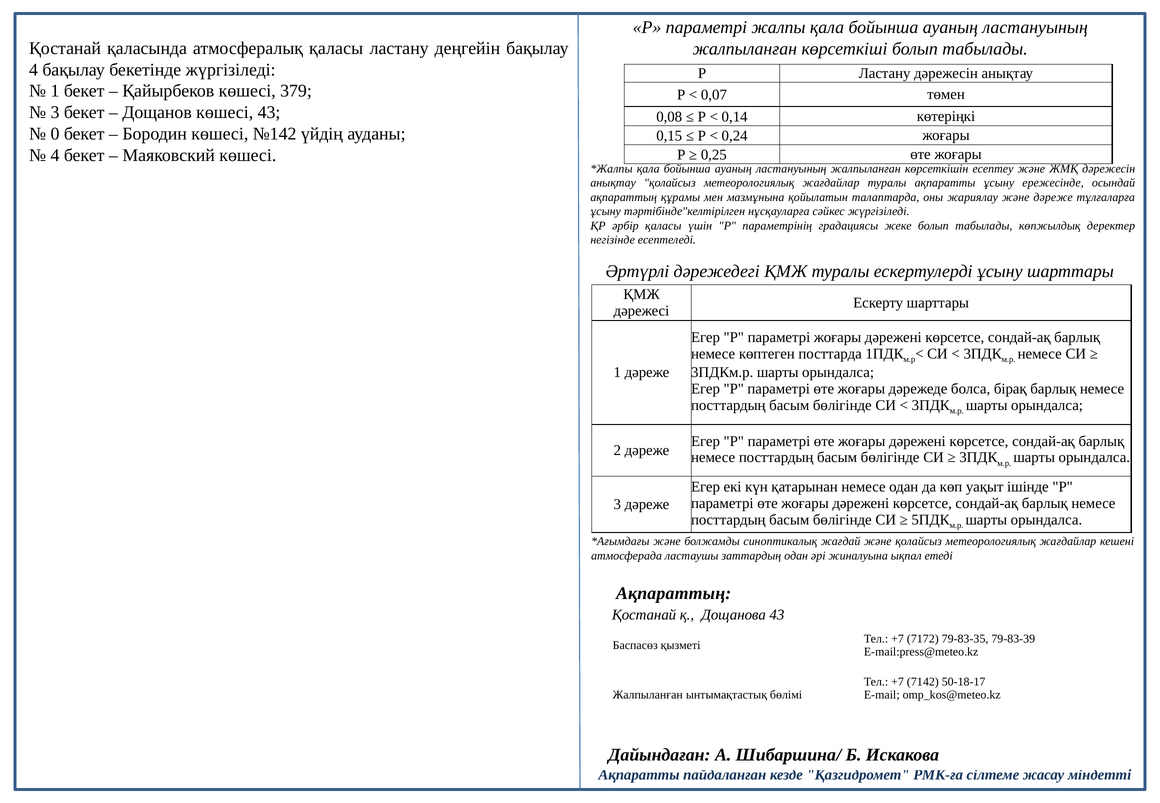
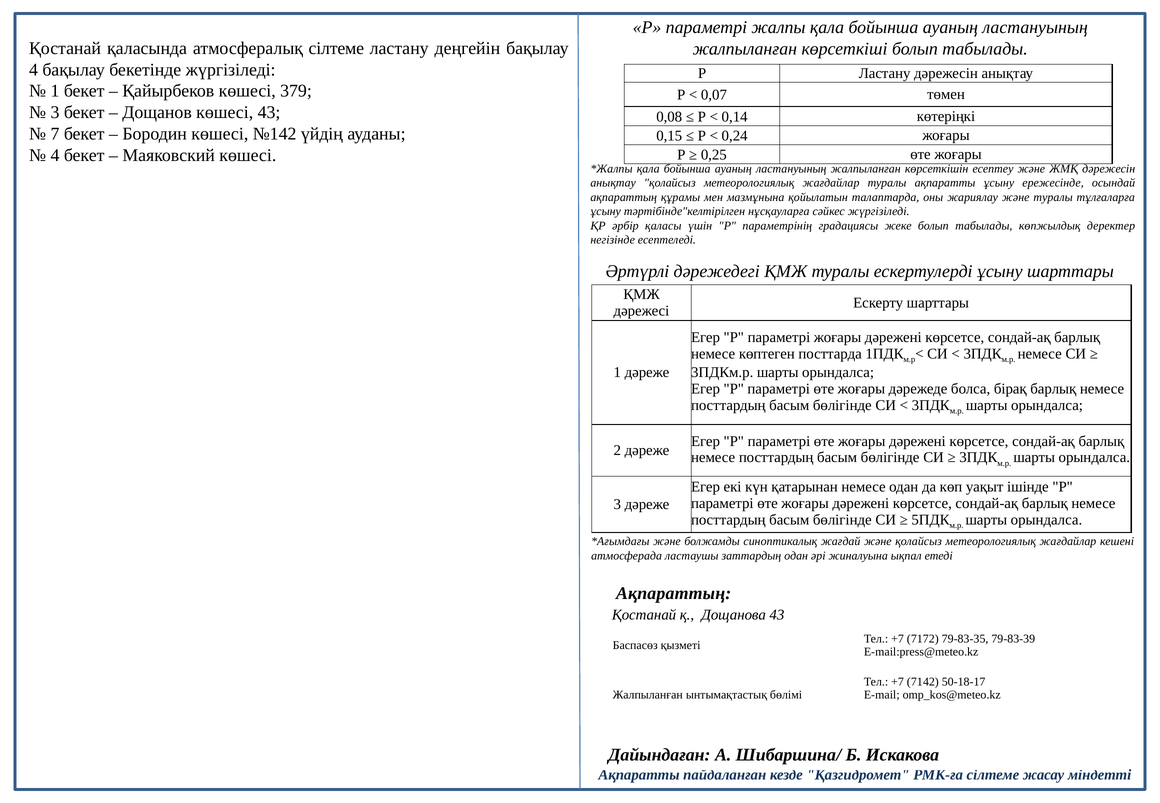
атмосфералық қаласы: қаласы -> сілтеме (336, 48)
0: 0 -> 7 (55, 134)
және дәреже: дәреже -> туралы (1053, 197)
